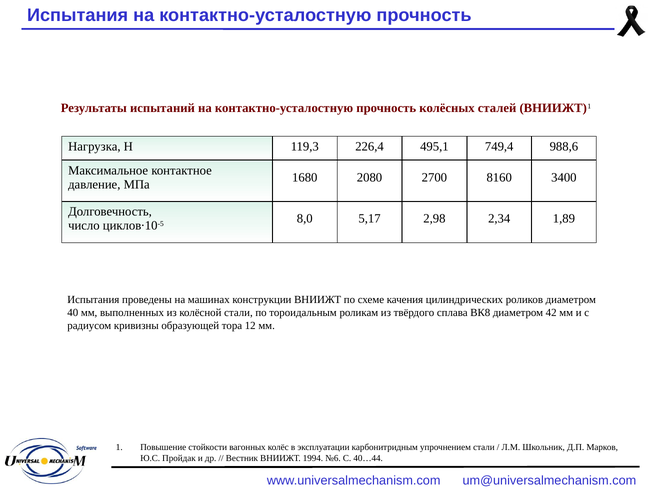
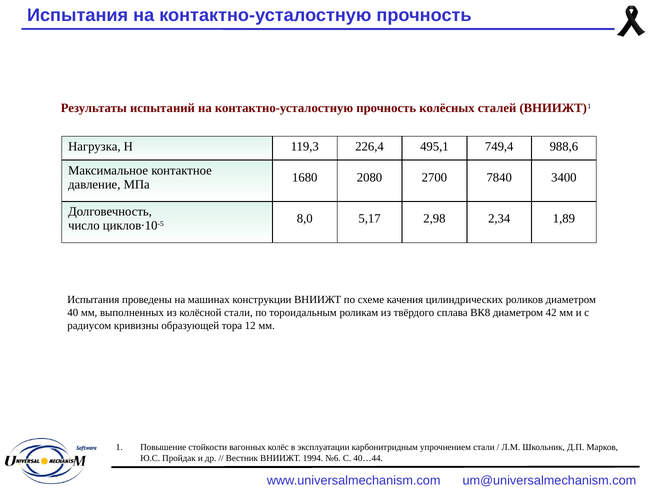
8160: 8160 -> 7840 (499, 177)
